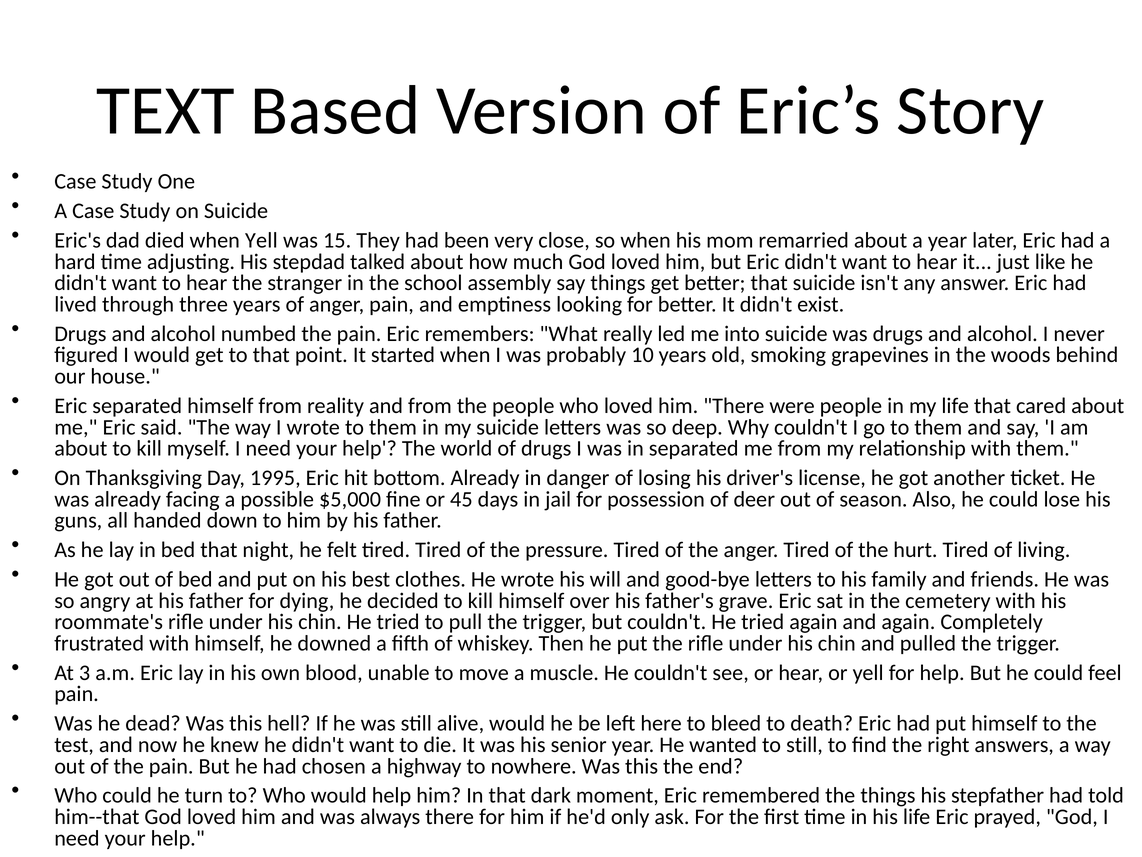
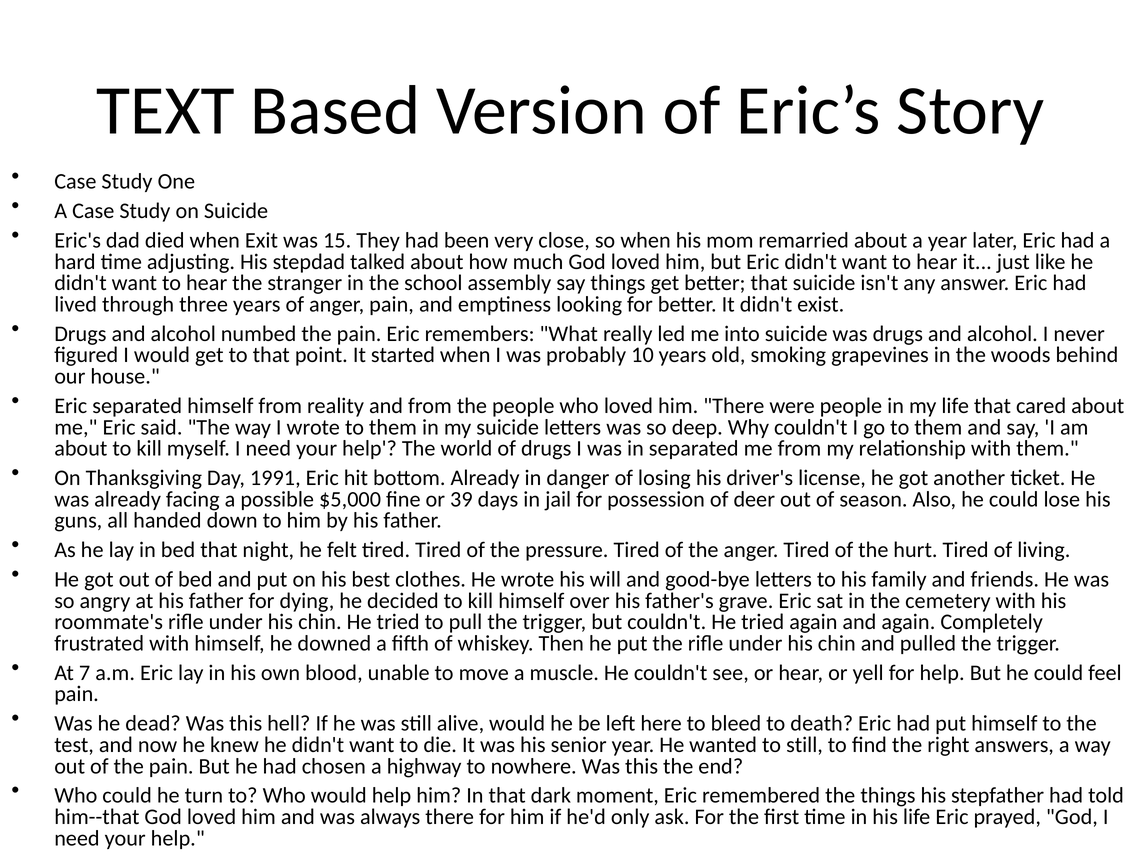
when Yell: Yell -> Exit (261, 240)
1995: 1995 -> 1991 (275, 478)
45: 45 -> 39 (461, 499)
3: 3 -> 7 (85, 672)
